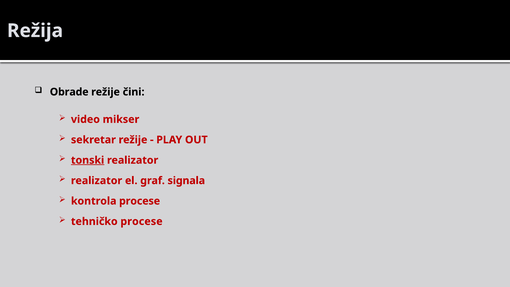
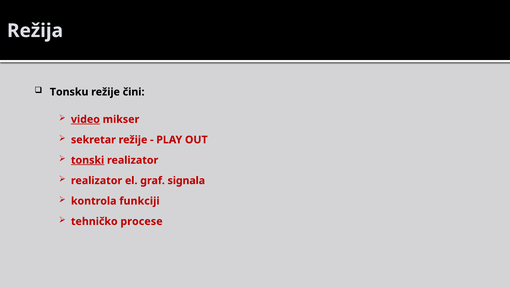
Obrade: Obrade -> Tonsku (69, 92)
video underline: none -> present (85, 119)
kontrola procese: procese -> funkciji (139, 201)
